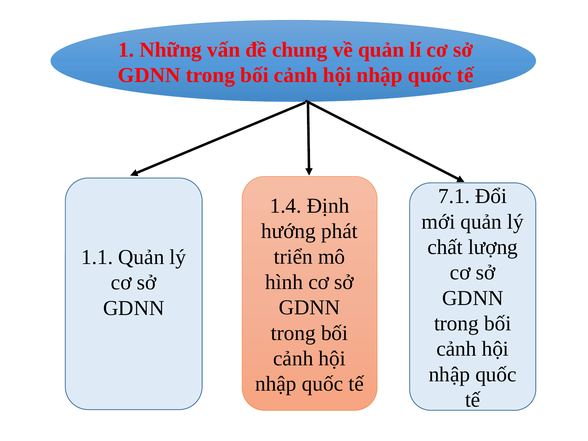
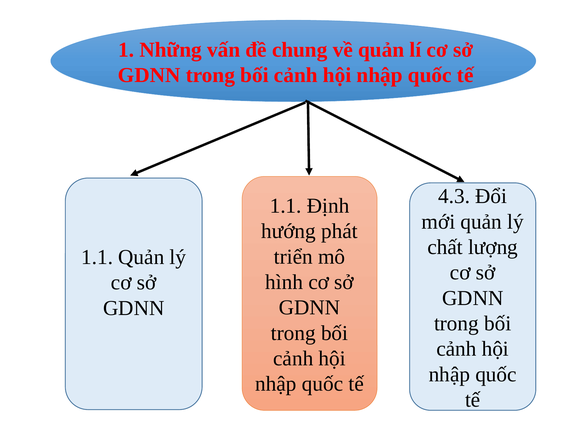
7.1: 7.1 -> 4.3 (454, 196)
1.4: 1.4 -> 1.1 (286, 206)
